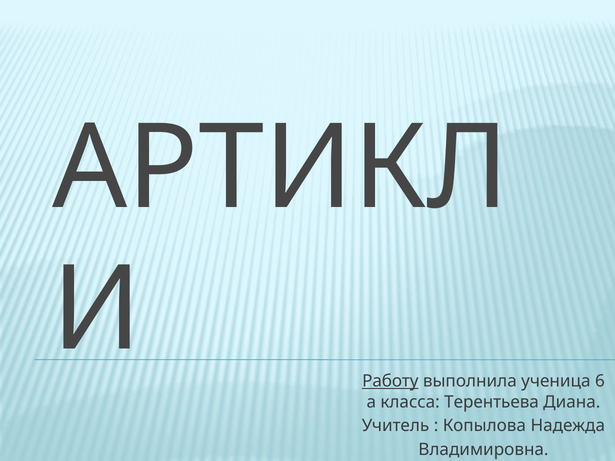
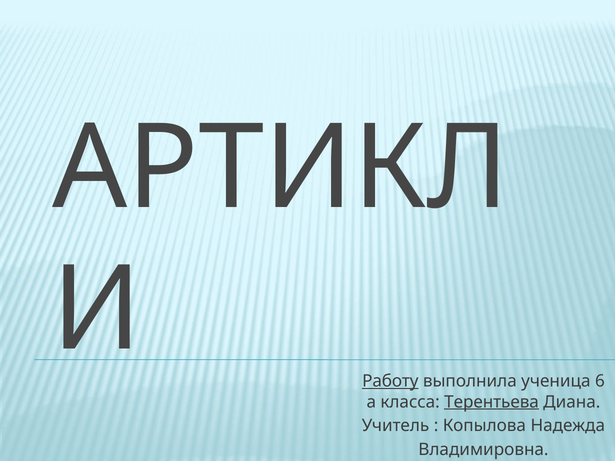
Терентьева underline: none -> present (492, 402)
